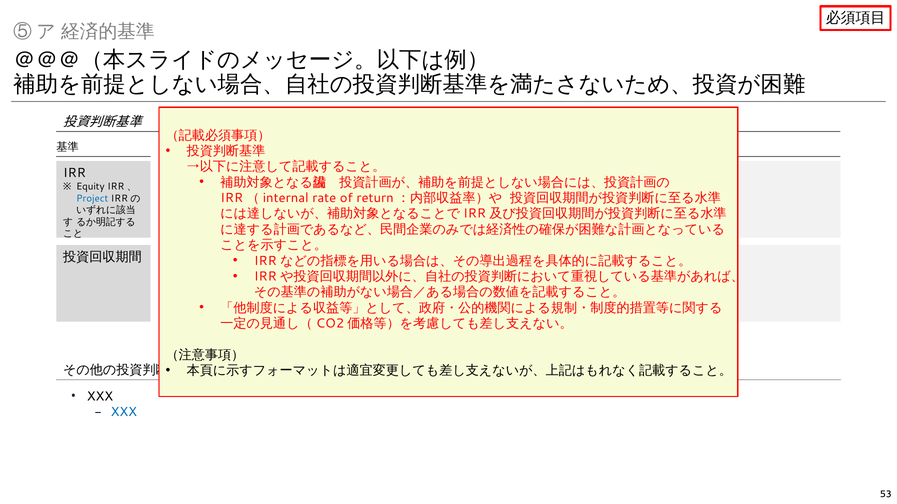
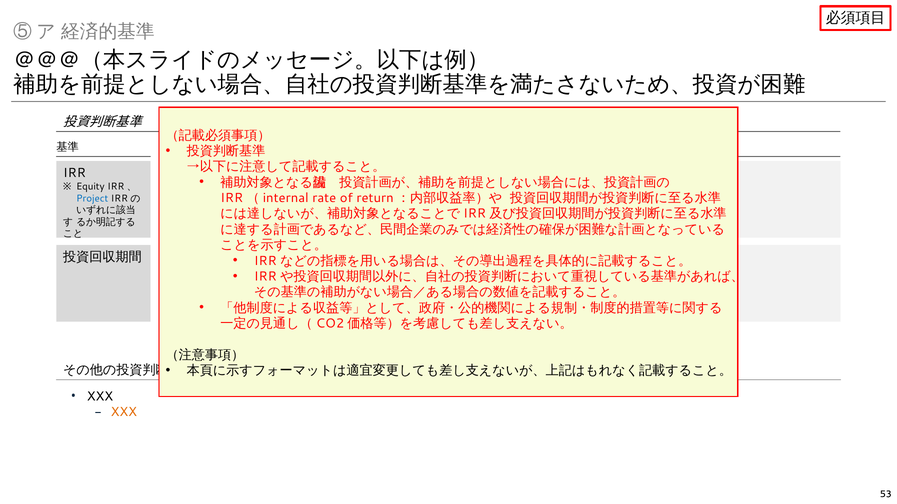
XXX colour: blue -> orange (124, 412)
